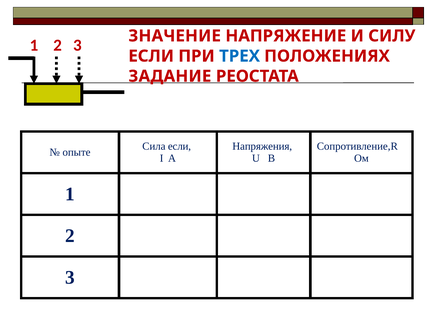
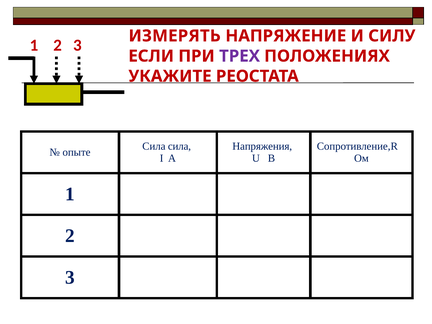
ЗНАЧЕНИЕ: ЗНАЧЕНИЕ -> ИЗМЕРЯТЬ (175, 36)
ТРЕХ colour: blue -> purple (240, 56)
ЗАДАНИЕ: ЗАДАНИЕ -> УКАЖИТЕ (170, 76)
Сила если: если -> сила (179, 146)
